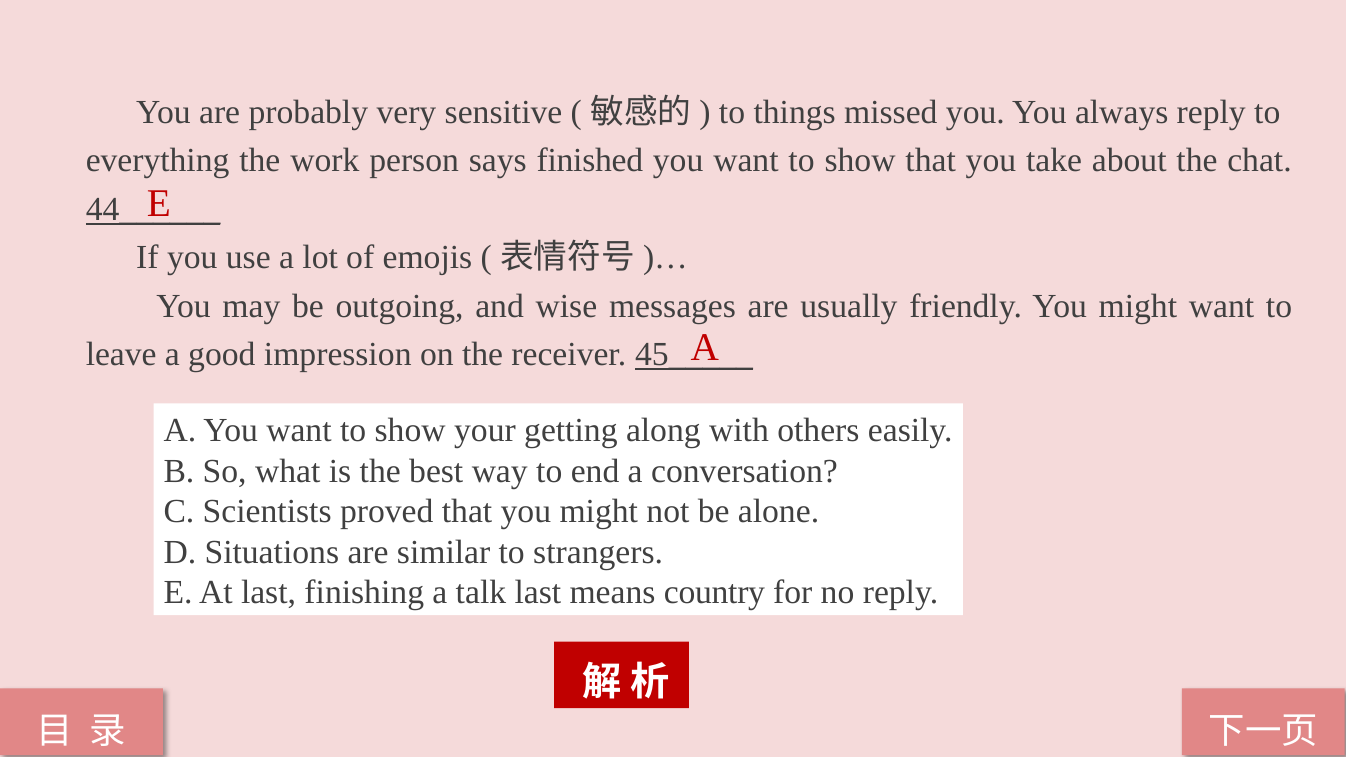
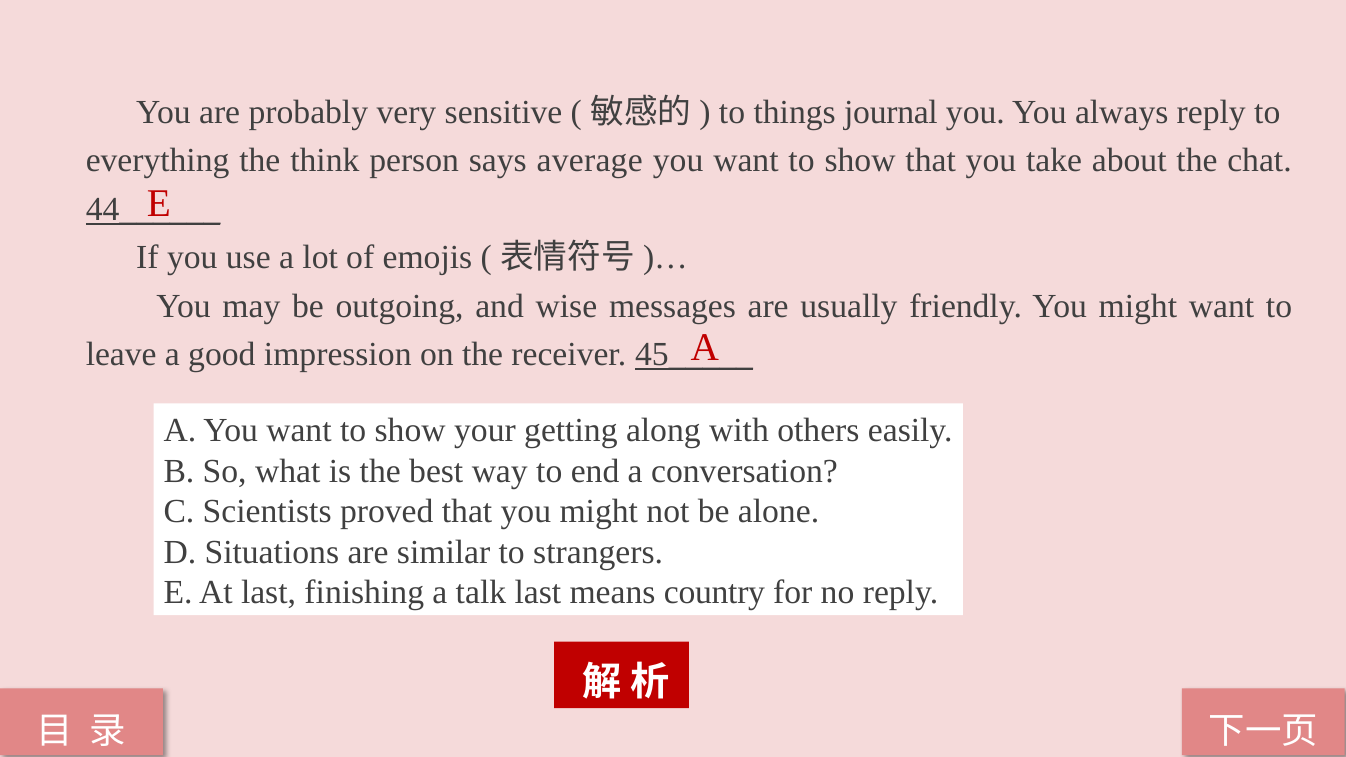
missed: missed -> journal (891, 112)
work: work -> think (325, 161)
finished: finished -> average (590, 161)
